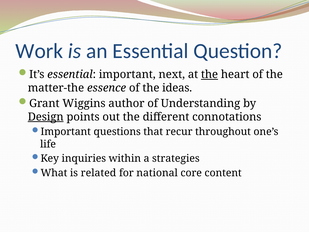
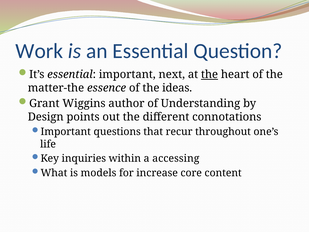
Design underline: present -> none (46, 117)
strategies: strategies -> accessing (176, 158)
related: related -> models (98, 173)
national: national -> increase (157, 173)
